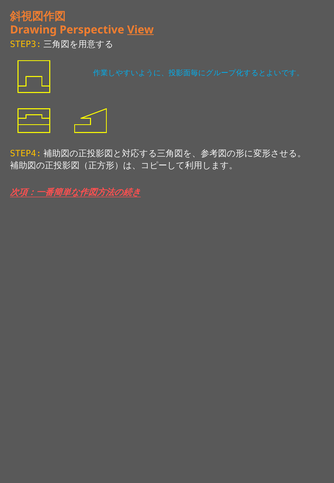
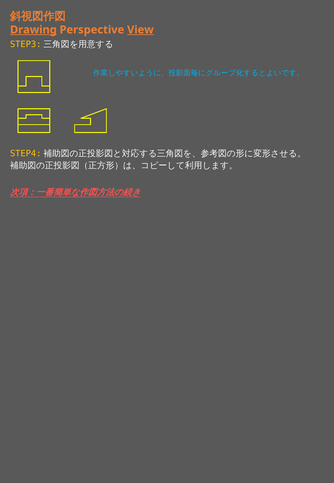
Drawing underline: none -> present (33, 30)
